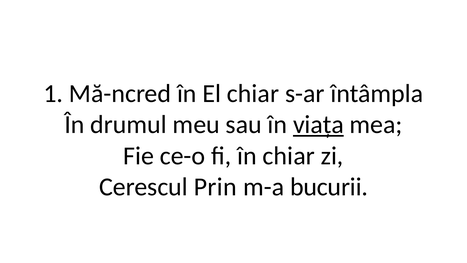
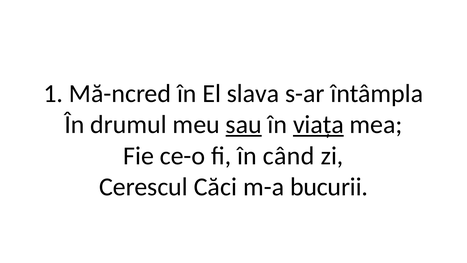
El chiar: chiar -> slava (253, 93)
sau underline: none -> present (244, 125)
în chiar: chiar -> când (289, 156)
Prin: Prin -> Căci (215, 187)
